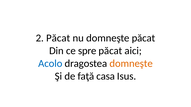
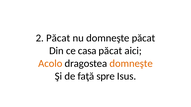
spre: spre -> casa (87, 51)
Acolo colour: blue -> orange (50, 64)
casa: casa -> spre (106, 76)
